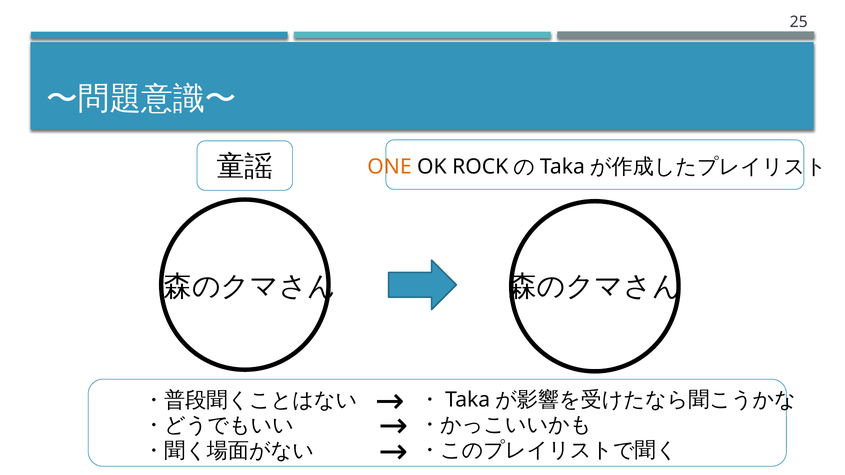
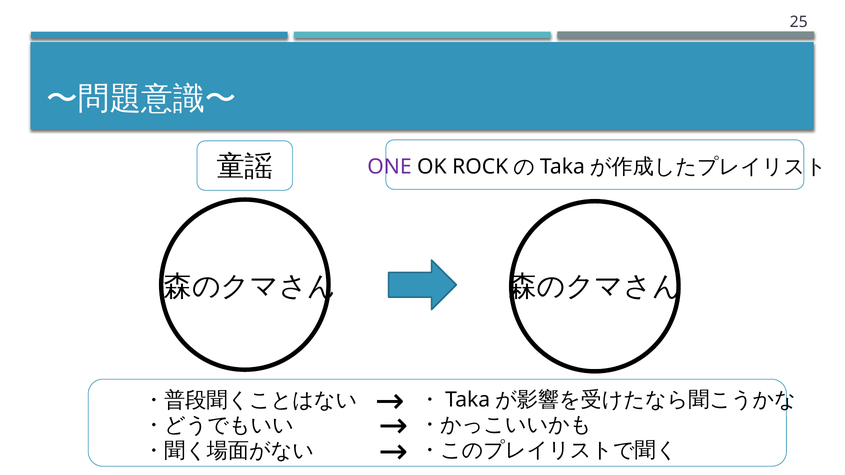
ONE colour: orange -> purple (389, 167)
